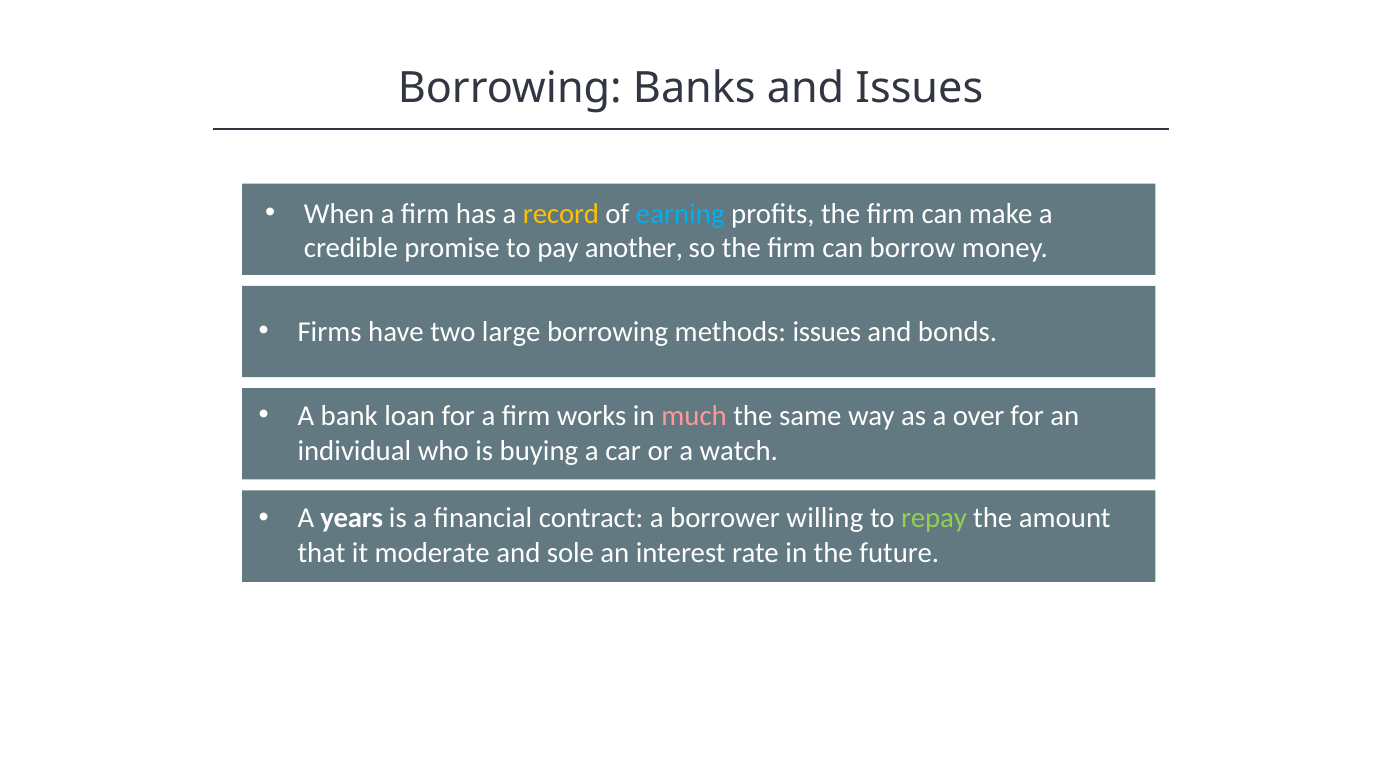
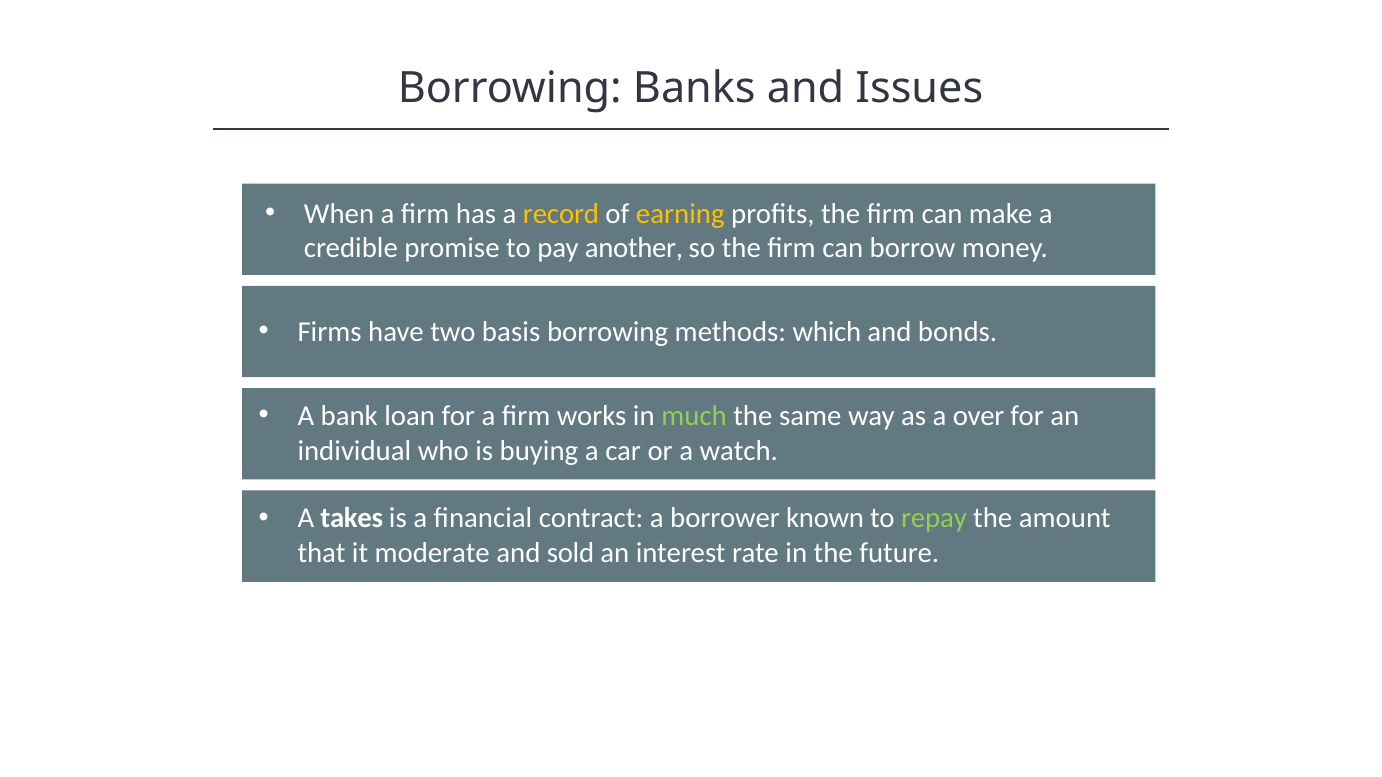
earning colour: light blue -> yellow (680, 214)
large: large -> basis (511, 332)
methods issues: issues -> which (827, 332)
much colour: pink -> light green (694, 416)
years: years -> takes (352, 519)
willing: willing -> known (825, 519)
sole: sole -> sold (571, 553)
